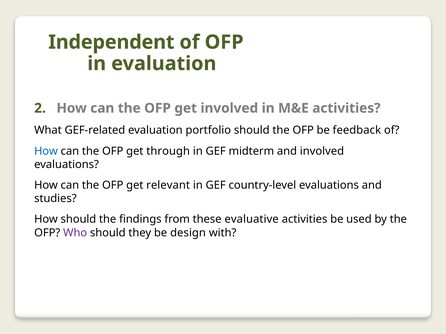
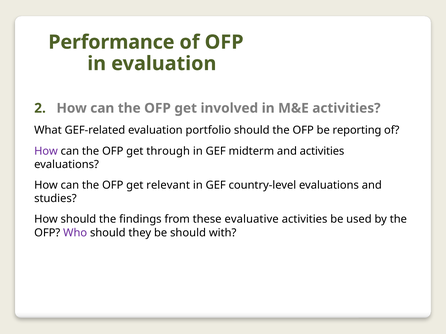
Independent: Independent -> Performance (111, 42)
feedback: feedback -> reporting (357, 130)
How colour: blue -> purple (46, 151)
and involved: involved -> activities (322, 151)
be design: design -> should (188, 233)
